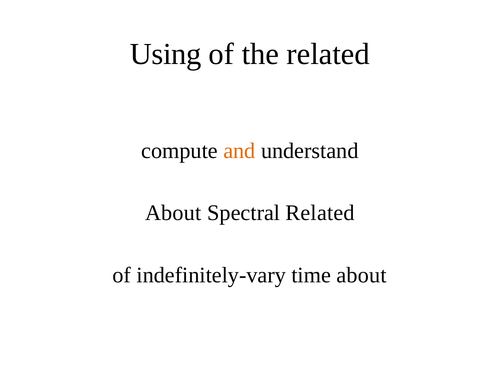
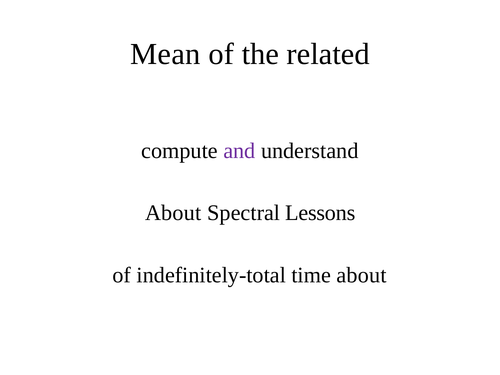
Using: Using -> Mean (165, 54)
and colour: orange -> purple (239, 151)
Spectral Related: Related -> Lessons (320, 213)
indefinitely-vary: indefinitely-vary -> indefinitely-total (211, 275)
